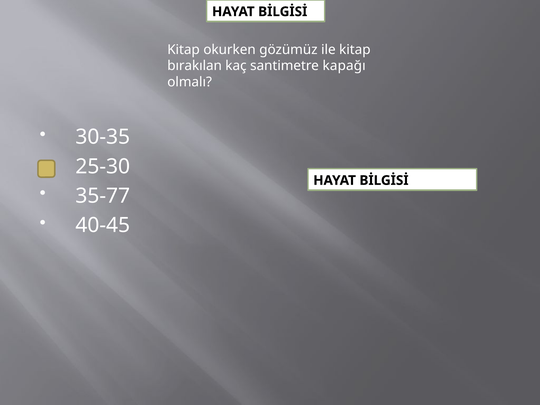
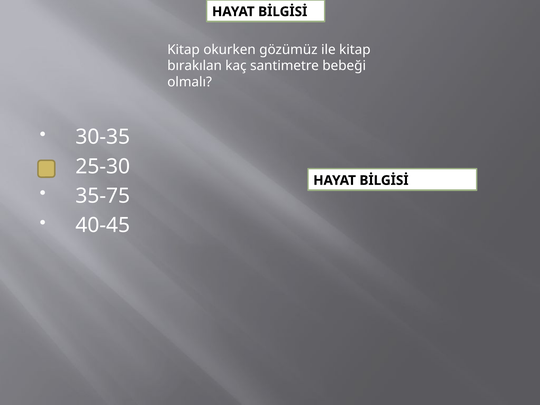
kapağı: kapağı -> bebeği (344, 66)
35-77: 35-77 -> 35-75 (103, 196)
